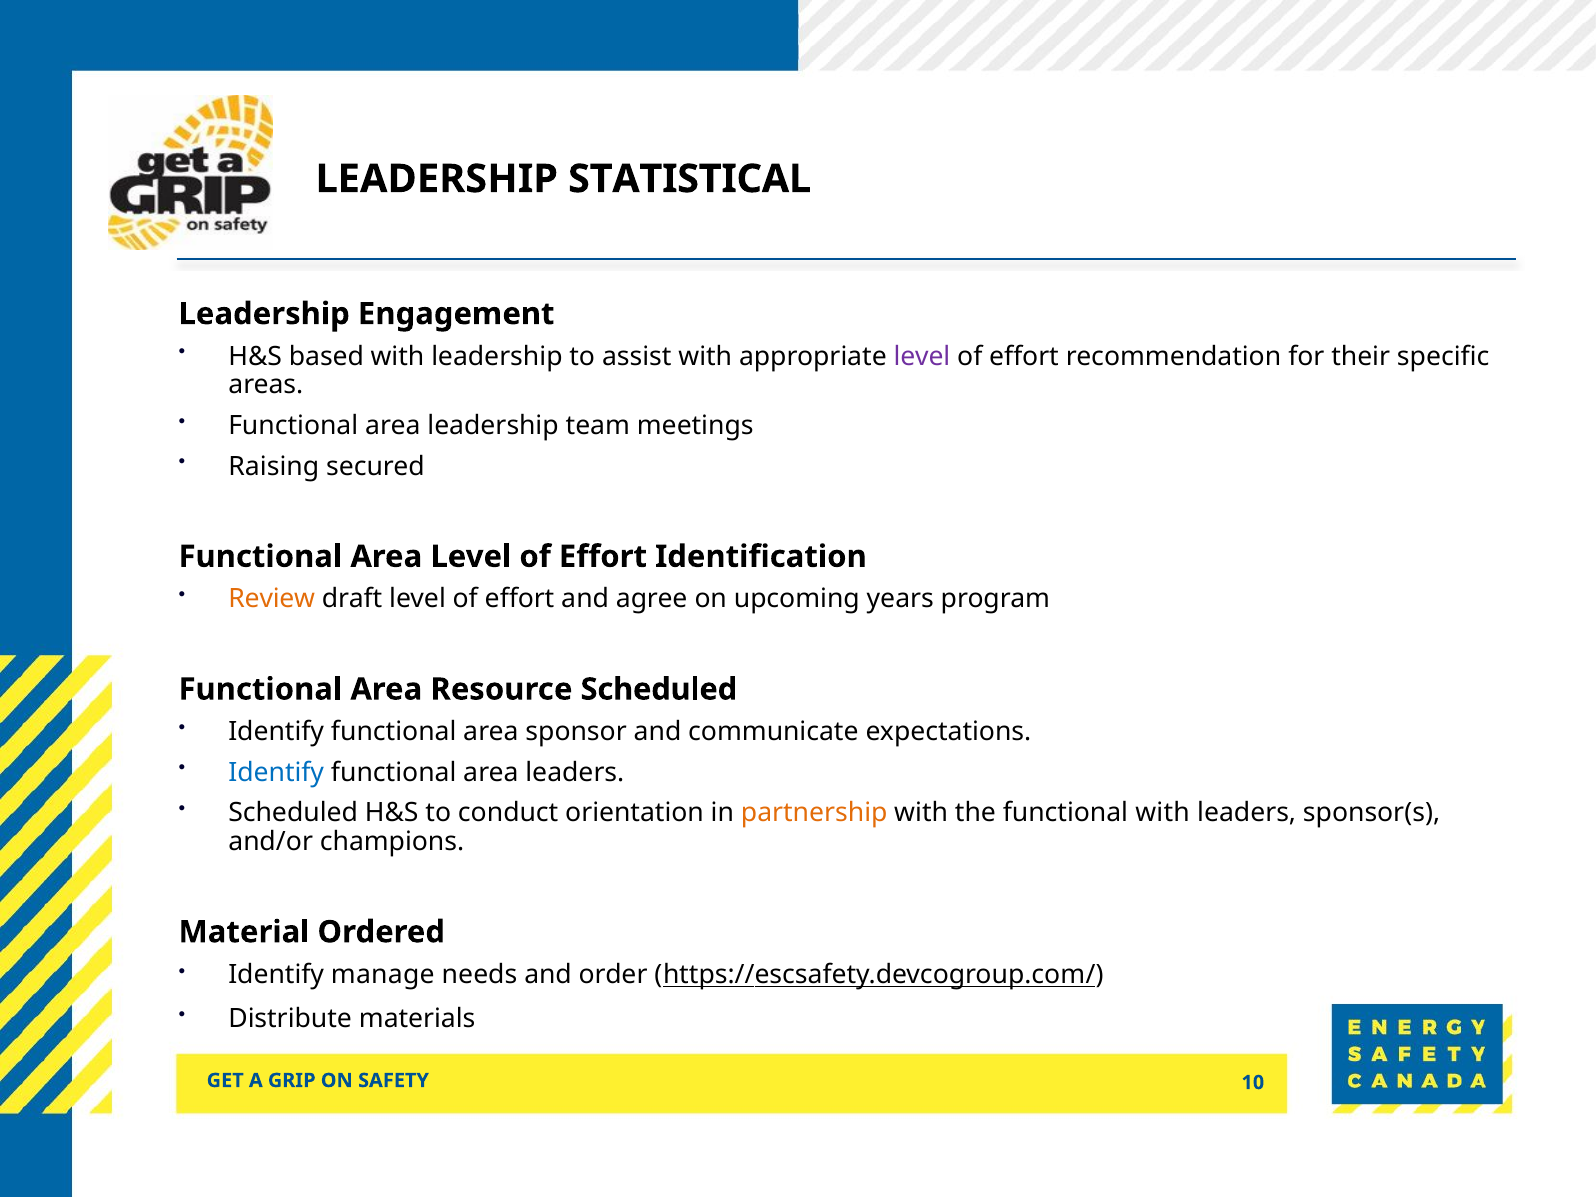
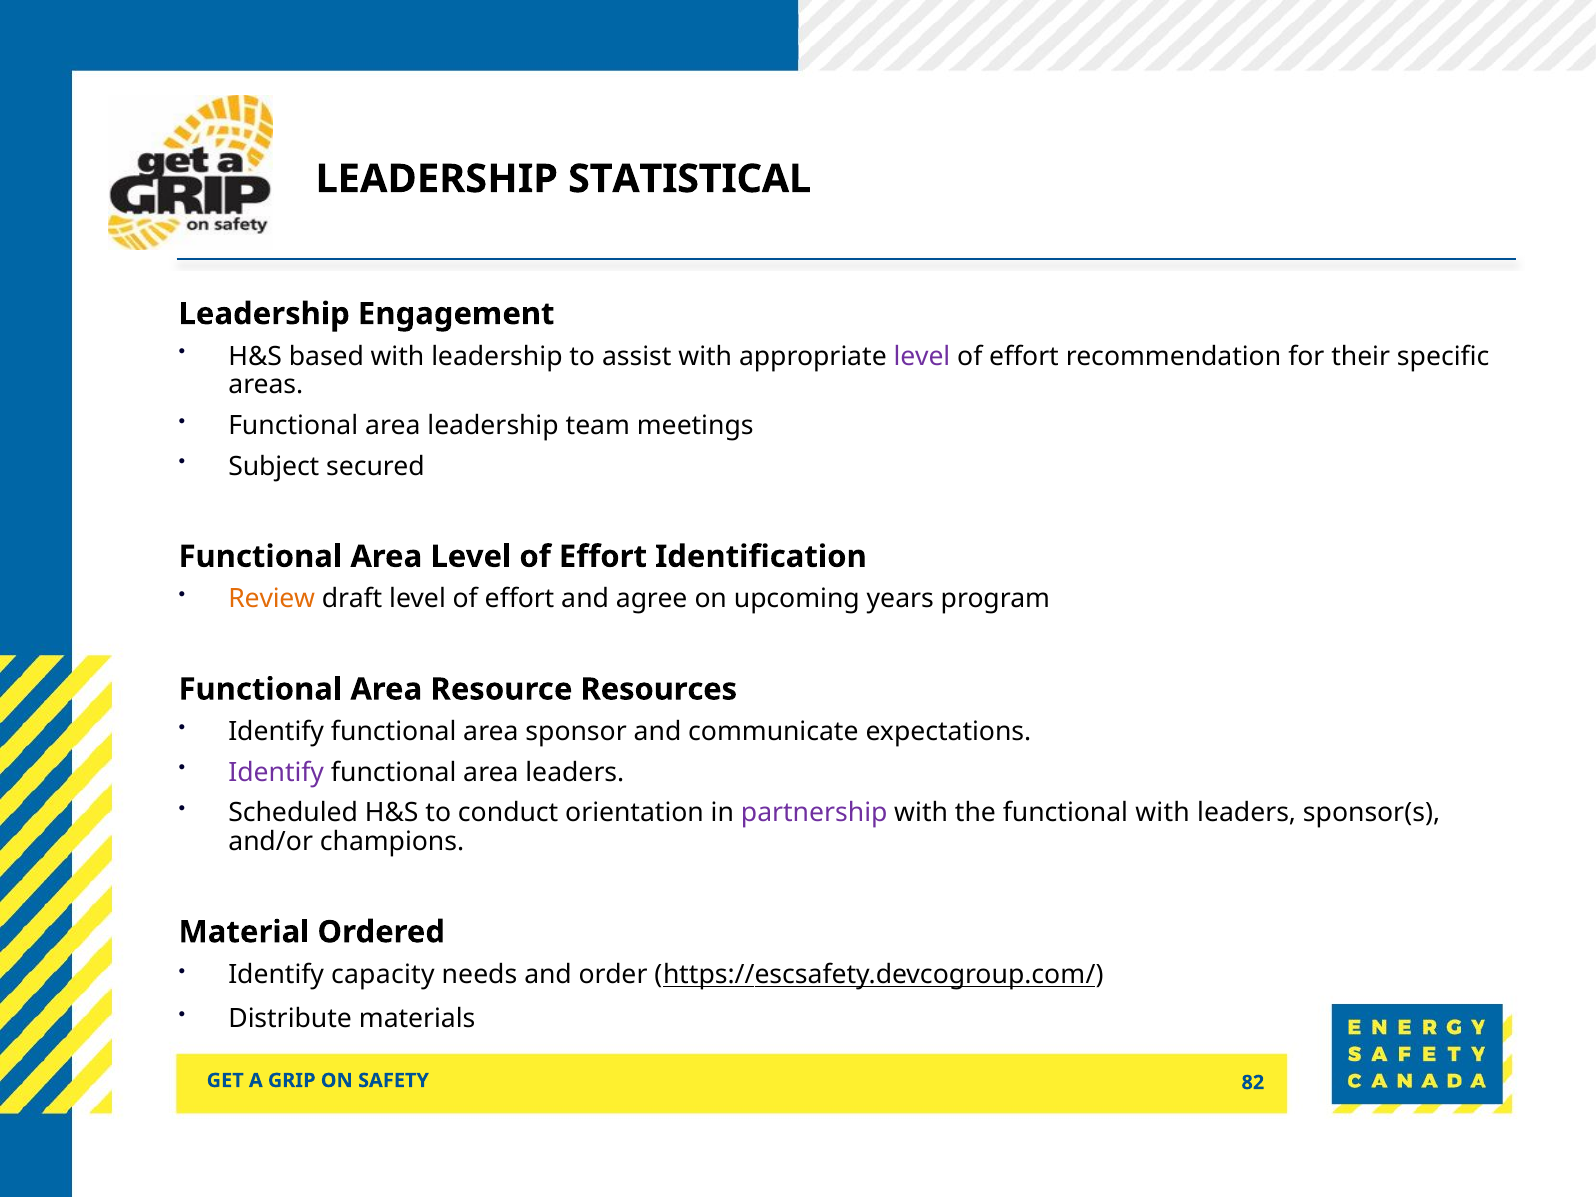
Raising: Raising -> Subject (274, 466)
Resource Scheduled: Scheduled -> Resources (659, 689)
Identify colour: blue -> purple (276, 773)
partnership colour: orange -> purple (814, 813)
manage: manage -> capacity (383, 975)
10: 10 -> 82 (1253, 1083)
